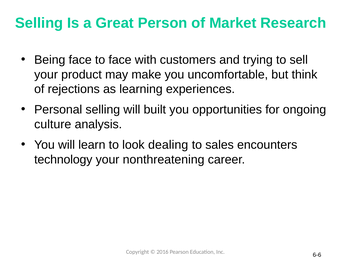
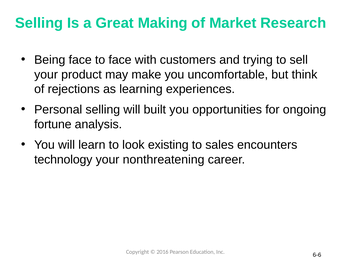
Person: Person -> Making (163, 23)
culture: culture -> fortune (53, 124)
dealing: dealing -> existing (168, 144)
